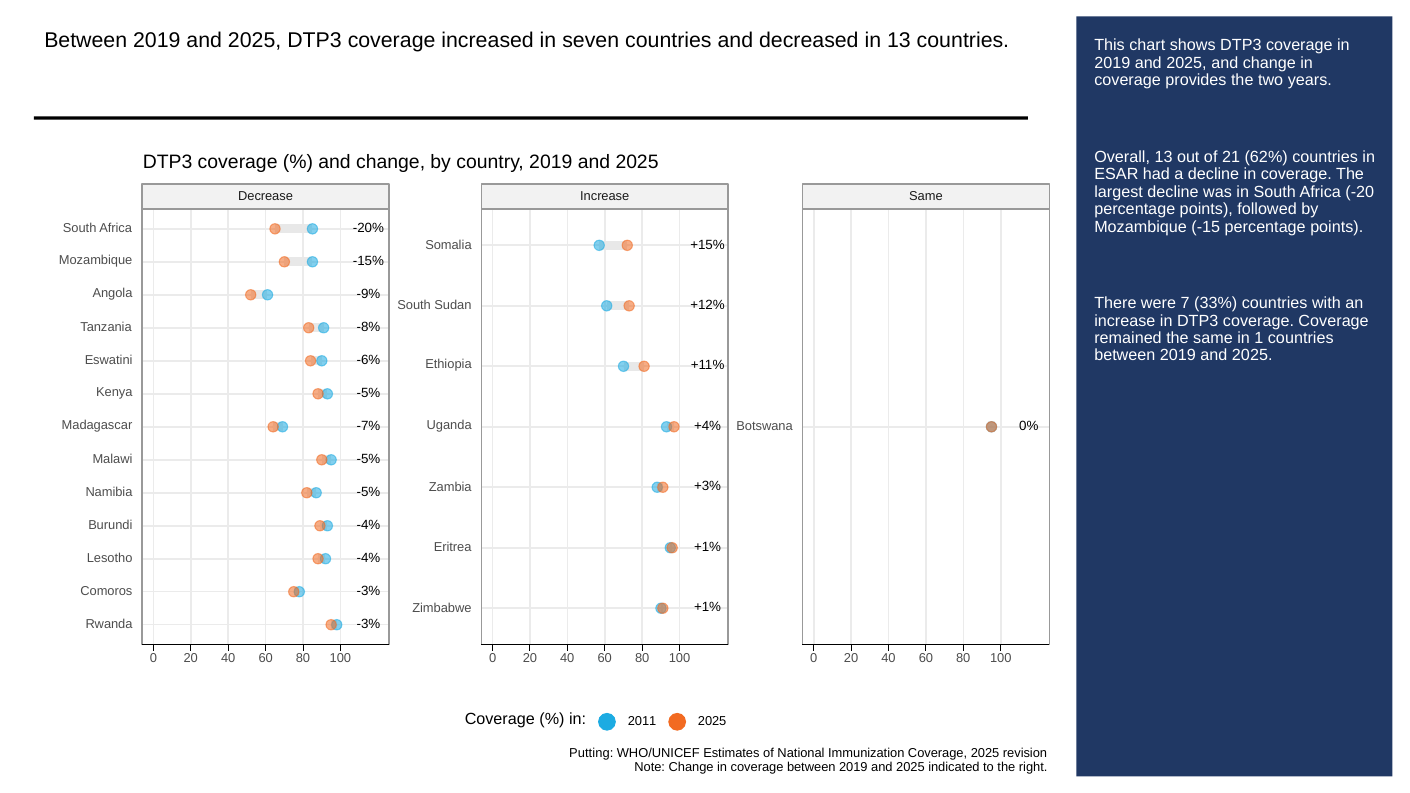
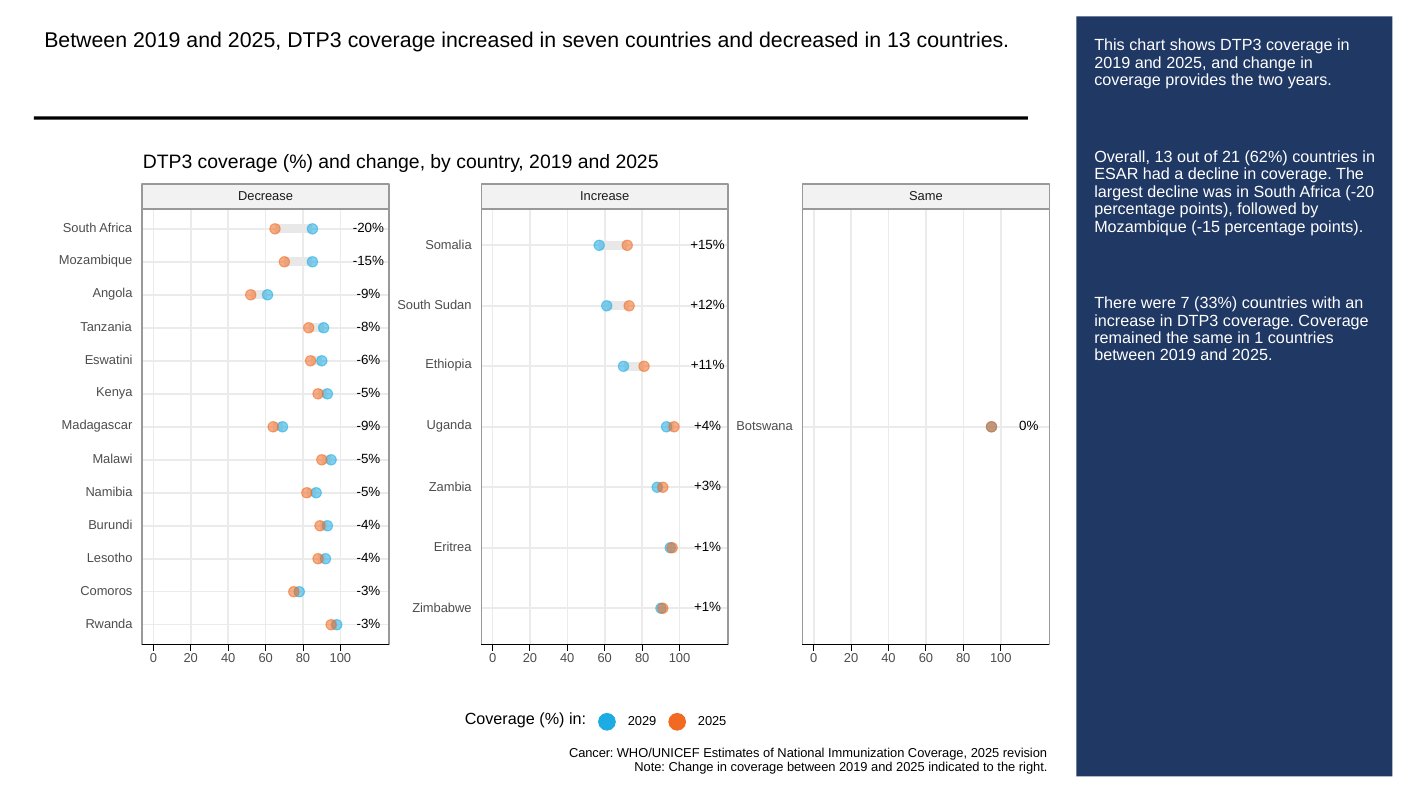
-7%: -7% -> -9% (368, 426)
2011: 2011 -> 2029 (642, 721)
Putting: Putting -> Cancer (591, 753)
